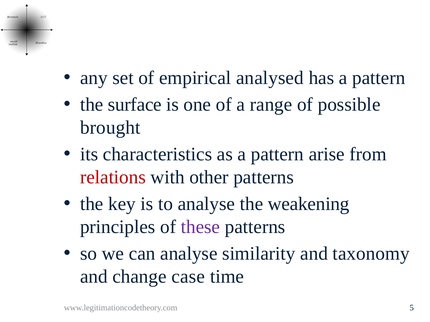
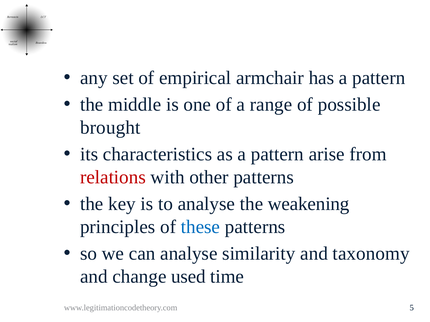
analysed: analysed -> armchair (270, 78)
surface: surface -> middle (135, 105)
these colour: purple -> blue (200, 227)
case: case -> used (188, 277)
